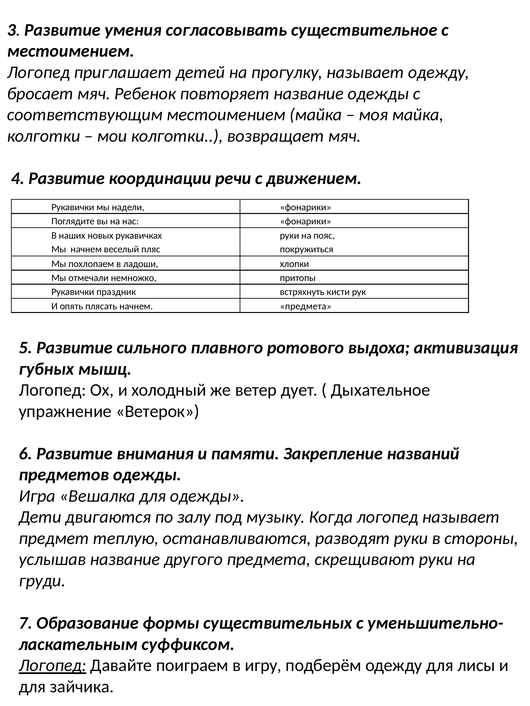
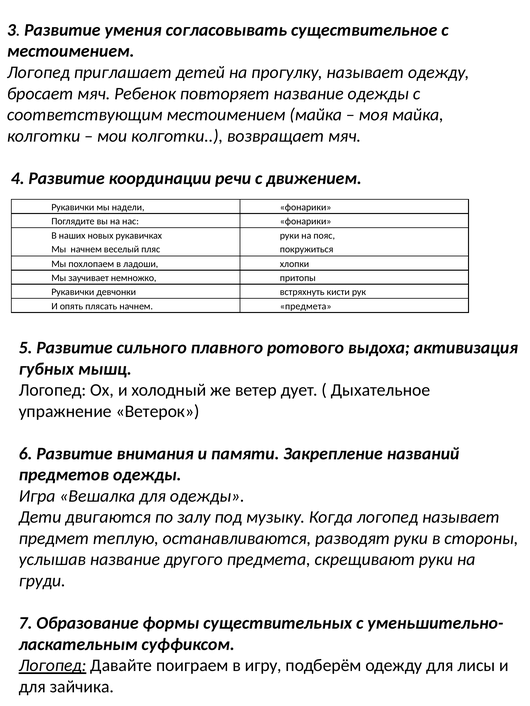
отмечали: отмечали -> заучивает (89, 278)
праздник: праздник -> девчонки (116, 292)
